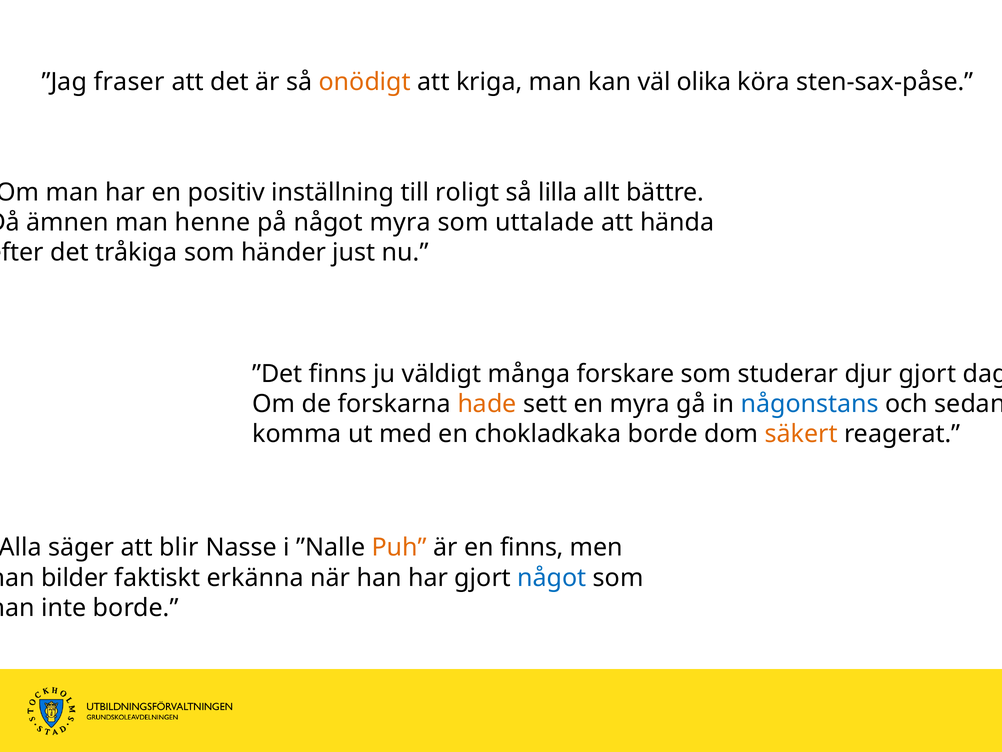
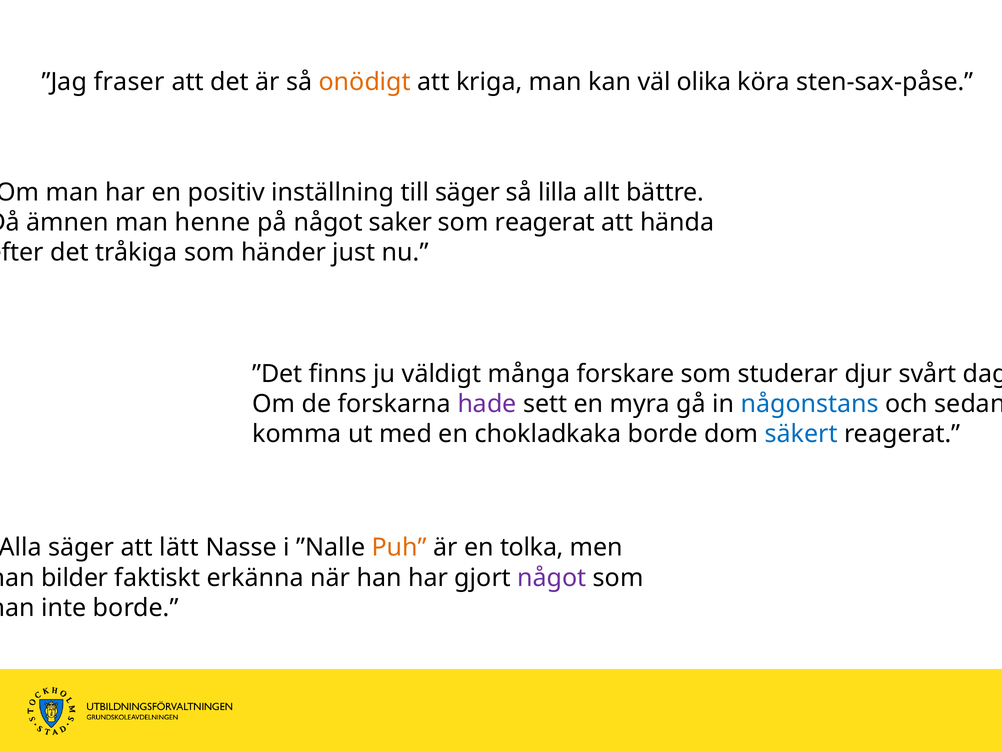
till roligt: roligt -> säger (468, 192)
något myra: myra -> saker (400, 222)
som uttalade: uttalade -> reagerat (545, 222)
djur gjort: gjort -> svårt (928, 374)
hade colour: orange -> purple (487, 404)
säkert colour: orange -> blue (801, 434)
blir: blir -> lätt (179, 547)
en finns: finns -> tolka (532, 547)
något colour: blue -> purple (552, 577)
